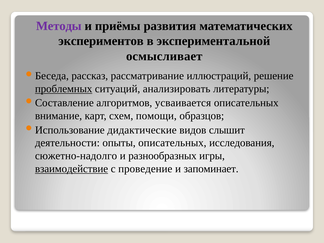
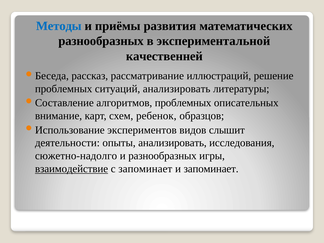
Методы colour: purple -> blue (59, 26)
экспериментов: экспериментов -> разнообразных (101, 41)
осмысливает: осмысливает -> качественней (164, 56)
проблемных underline: present -> none (64, 89)
алгоритмов усваивается: усваивается -> проблемных (183, 103)
помощи: помощи -> ребенок (156, 116)
дидактические: дидактические -> экспериментов (142, 130)
опыты описательных: описательных -> анализировать (172, 143)
с проведение: проведение -> запоминает (145, 169)
